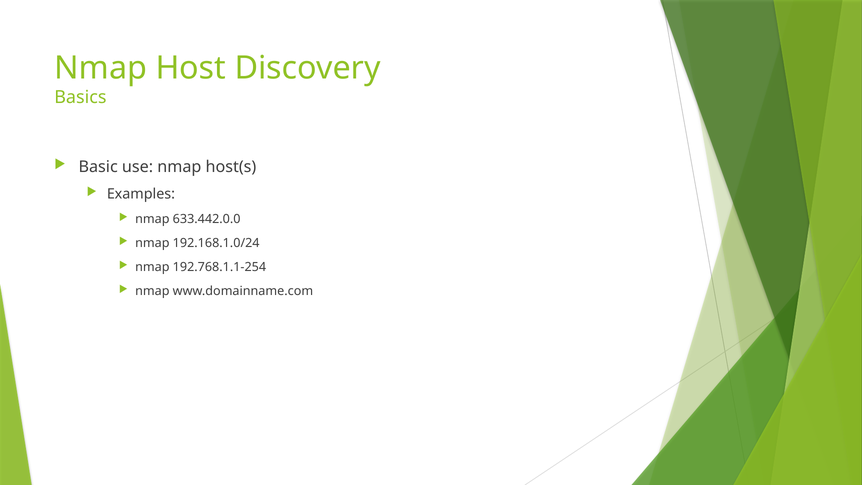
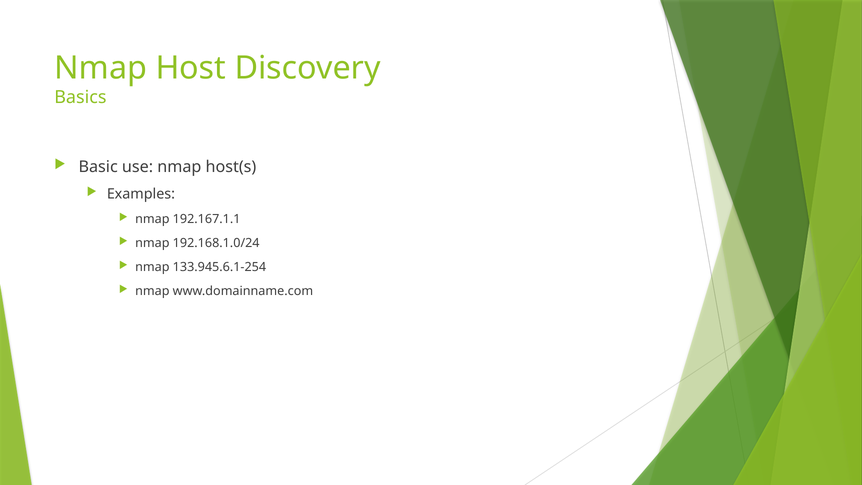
633.442.0.0: 633.442.0.0 -> 192.167.1.1 (207, 219)
192.768.1.1-254: 192.768.1.1-254 -> 133.945.6.1-254 (219, 267)
